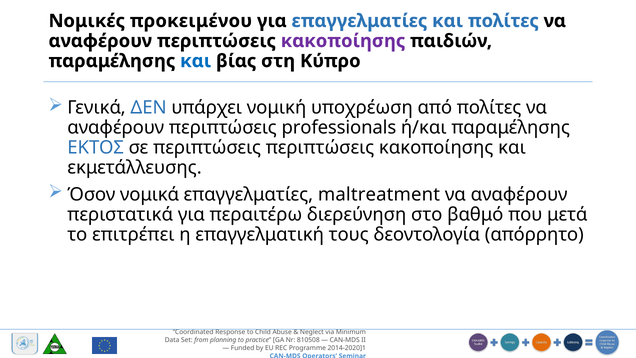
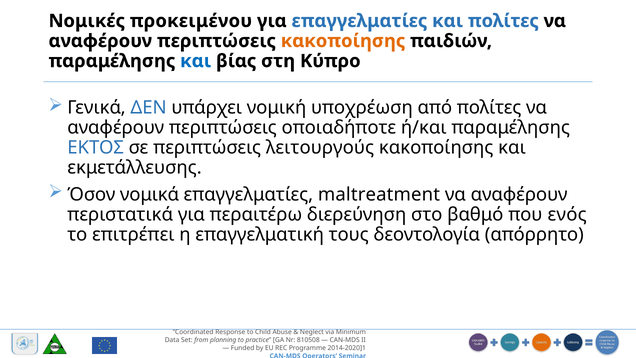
κακοποίησης colour: purple -> orange (343, 41)
professionals: professionals -> οποιαδήποτε (339, 128)
περιπτώσεις περιπτώσεις: περιπτώσεις -> λειτουργούς (320, 148)
μετά: μετά -> ενός (567, 214)
